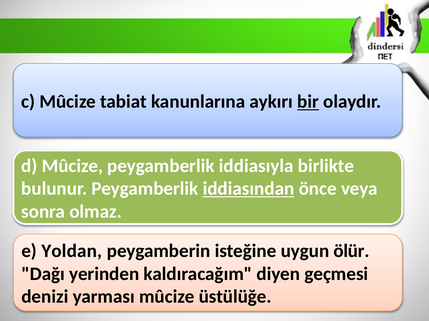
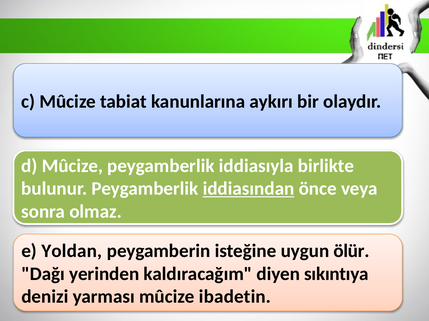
bir underline: present -> none (308, 102)
geçmesi: geçmesi -> sıkıntıya (336, 274)
üstülüğe: üstülüğe -> ibadetin (235, 297)
